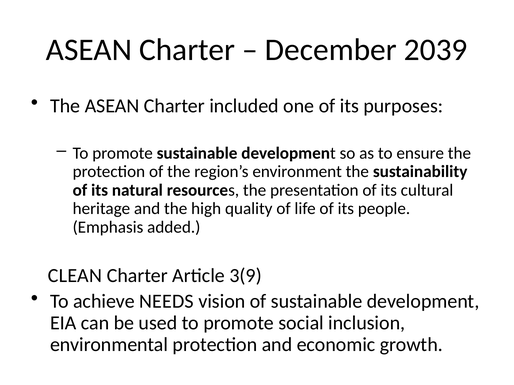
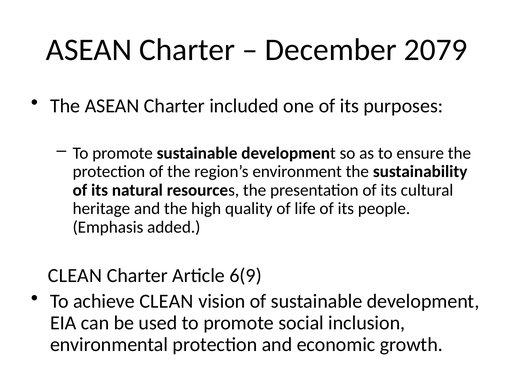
2039: 2039 -> 2079 (436, 50)
3(9: 3(9 -> 6(9 (246, 276)
achieve NEEDS: NEEDS -> CLEAN (166, 302)
